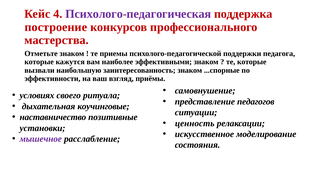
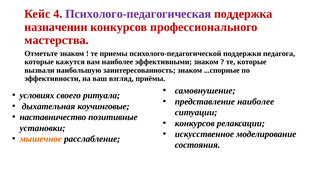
построение: построение -> назначении (56, 27)
представление педагогов: педагогов -> наиболее (256, 101)
ценность: ценность -> конкурсов (195, 123)
мышечное colour: purple -> orange (41, 139)
